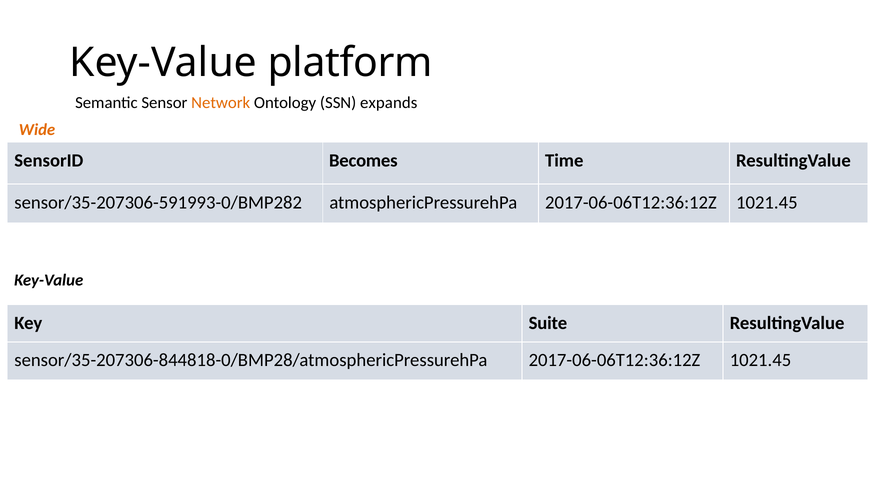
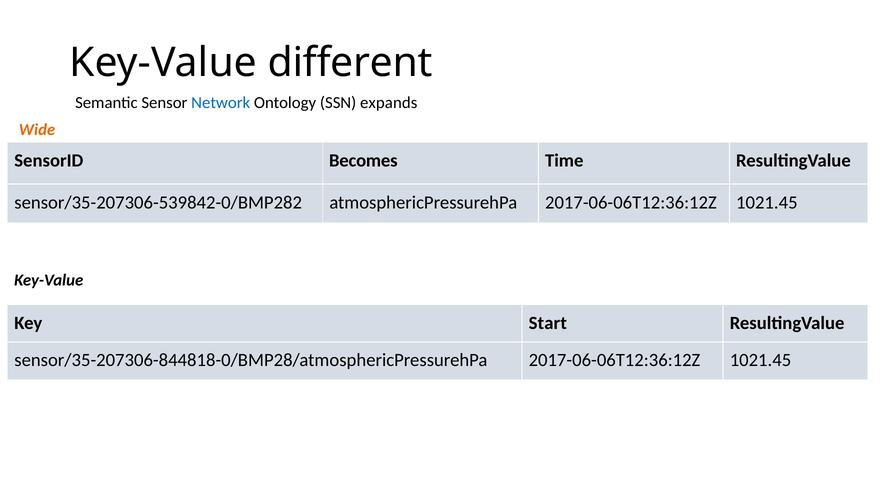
platform: platform -> different (350, 63)
Network colour: orange -> blue (221, 103)
sensor/35-207306-591993-0/BMP282: sensor/35-207306-591993-0/BMP282 -> sensor/35-207306-539842-0/BMP282 (158, 203)
Suite: Suite -> Start (548, 323)
